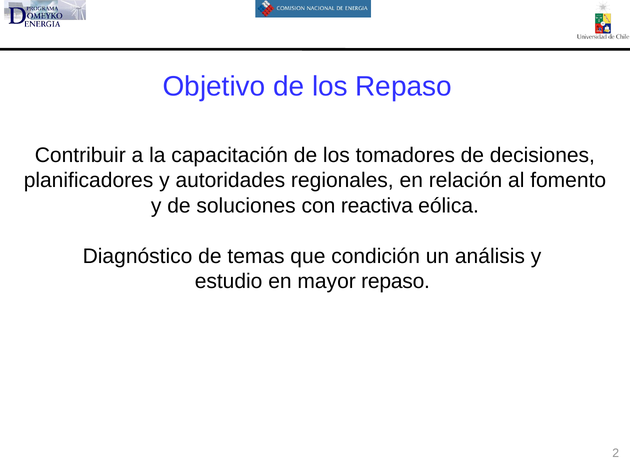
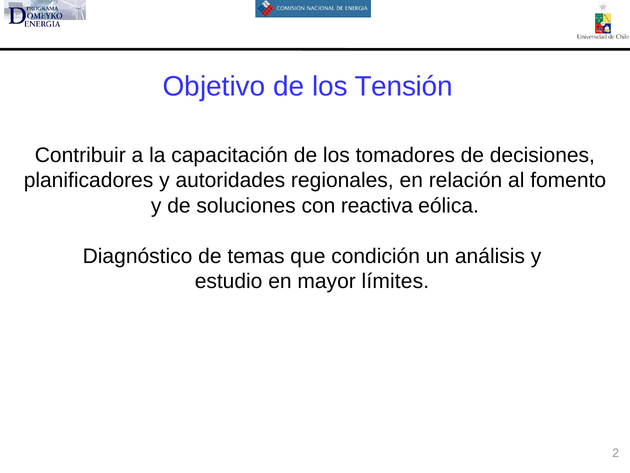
los Repaso: Repaso -> Tensión (404, 86)
mayor repaso: repaso -> límites (395, 281)
